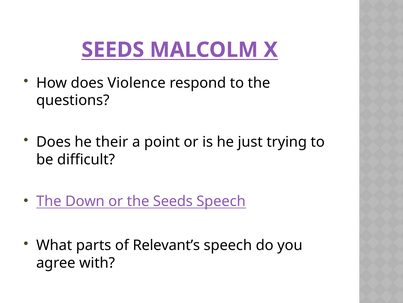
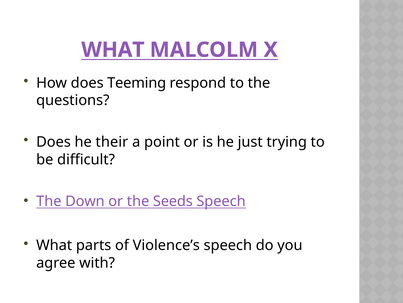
SEEDS: SEEDS -> WHAT (113, 50)
Violence: Violence -> Teeming (137, 83)
Relevant’s: Relevant’s -> Violence’s (166, 245)
